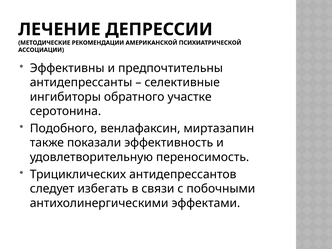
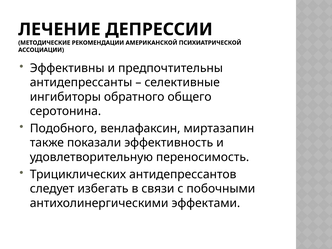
участке: участке -> общего (190, 97)
